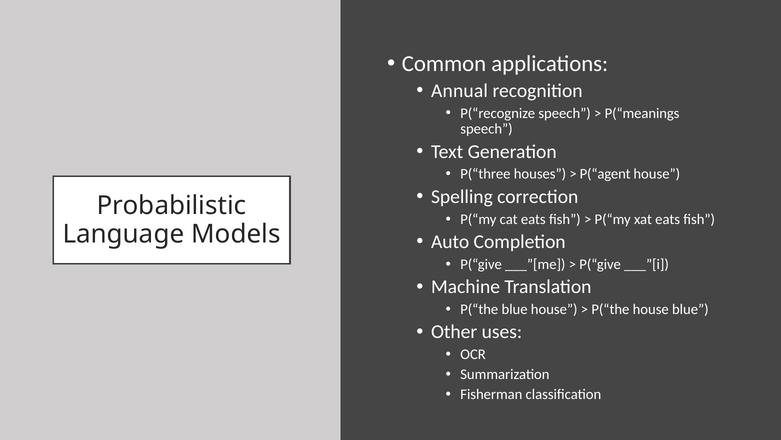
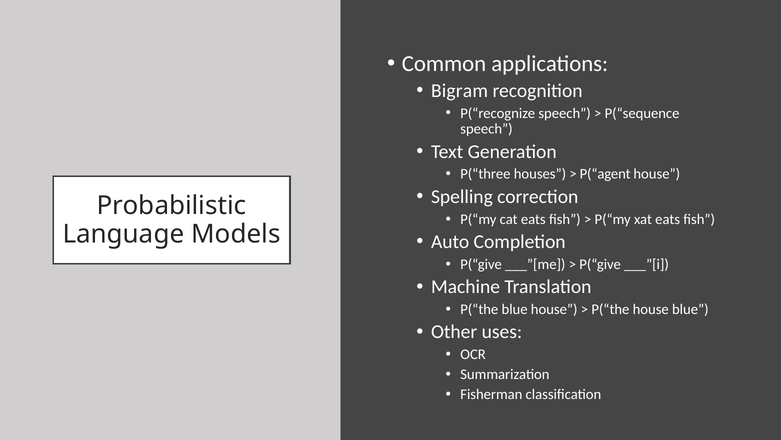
Annual: Annual -> Bigram (460, 91)
P(“meanings: P(“meanings -> P(“sequence (642, 113)
